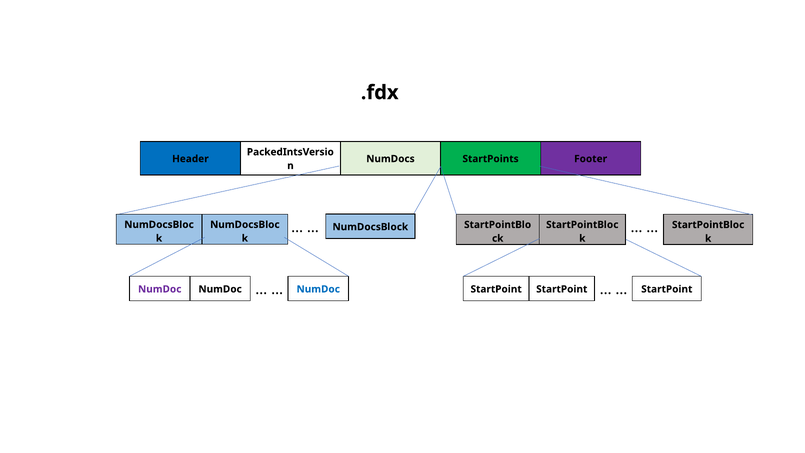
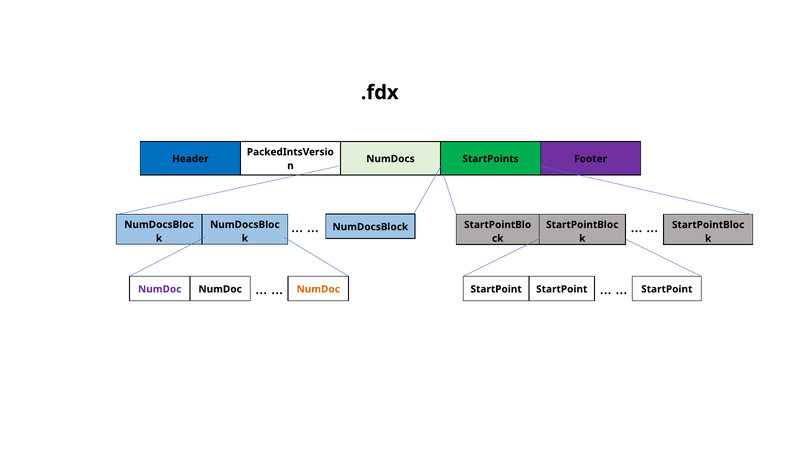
NumDoc colour: blue -> orange (318, 289)
